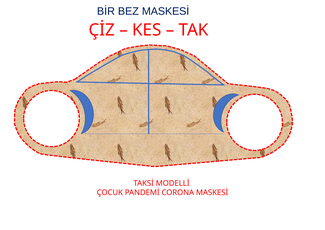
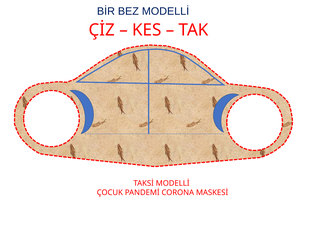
BEZ MASKESİ: MASKESİ -> MODELLİ (166, 11)
